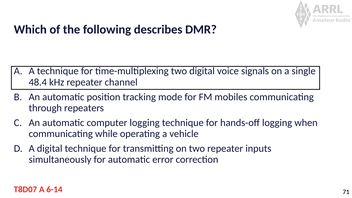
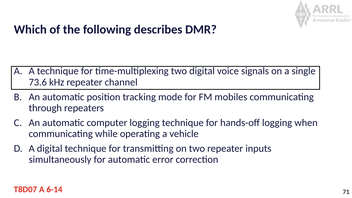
48.4: 48.4 -> 73.6 (38, 82)
